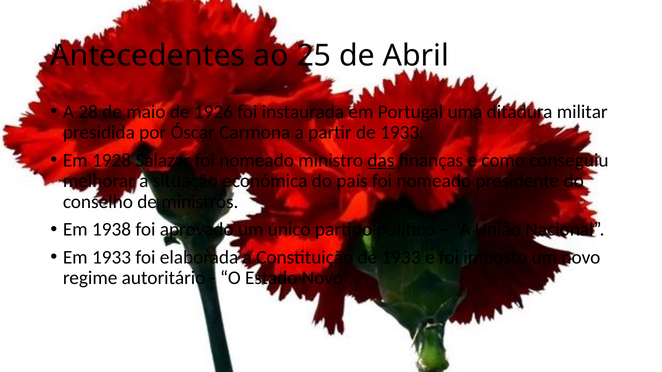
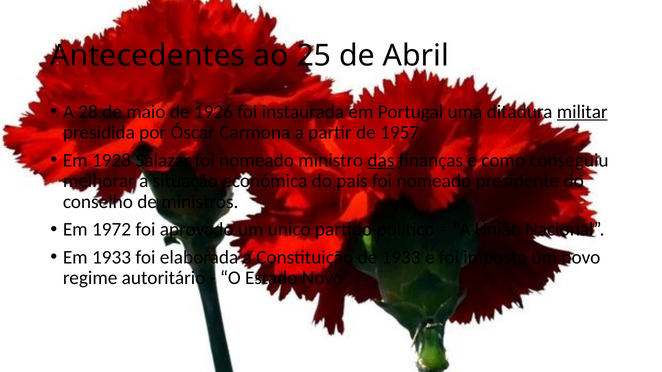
militar underline: none -> present (582, 112)
partir de 1933: 1933 -> 1957 (402, 133)
1938: 1938 -> 1972 (112, 230)
